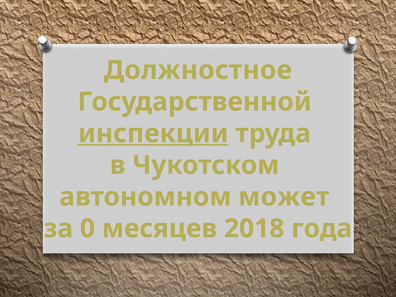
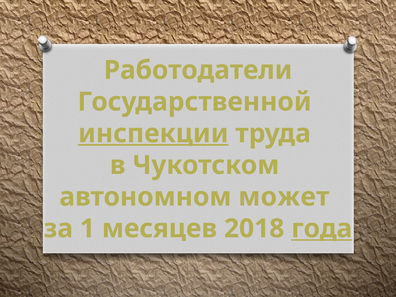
Должностное: Должностное -> Работодатели (198, 70)
0: 0 -> 1 (87, 229)
года underline: none -> present (322, 229)
